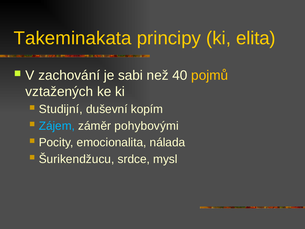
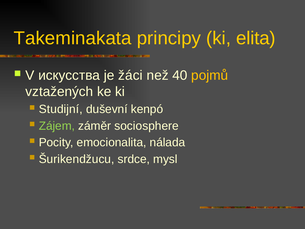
zachování: zachování -> искусствa (69, 75)
sabi: sabi -> žáci (130, 75)
kopím: kopím -> kenpó (147, 109)
Zájem colour: light blue -> light green (57, 126)
pohybovými: pohybovými -> sociosphere (147, 126)
